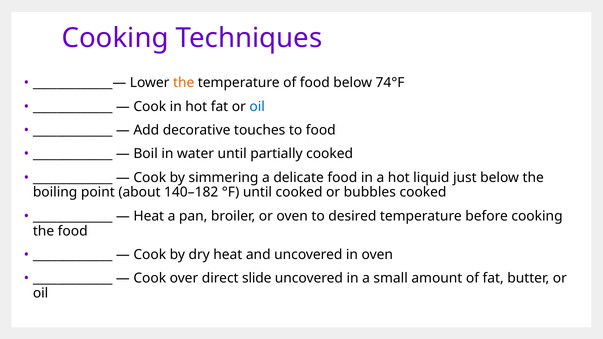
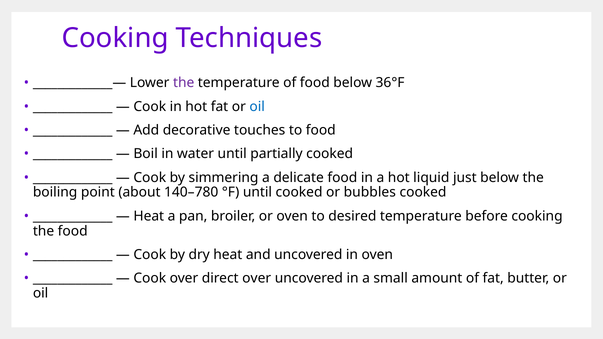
the colour: orange -> purple (184, 83)
74°F: 74°F -> 36°F (390, 83)
140–182: 140–182 -> 140–780 (191, 193)
direct slide: slide -> over (257, 279)
